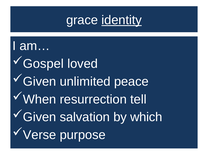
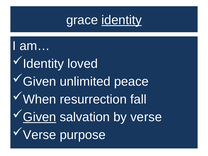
Gospel: Gospel -> Identity (43, 64)
tell: tell -> fall (138, 99)
Given underline: none -> present (40, 117)
by which: which -> verse (146, 117)
